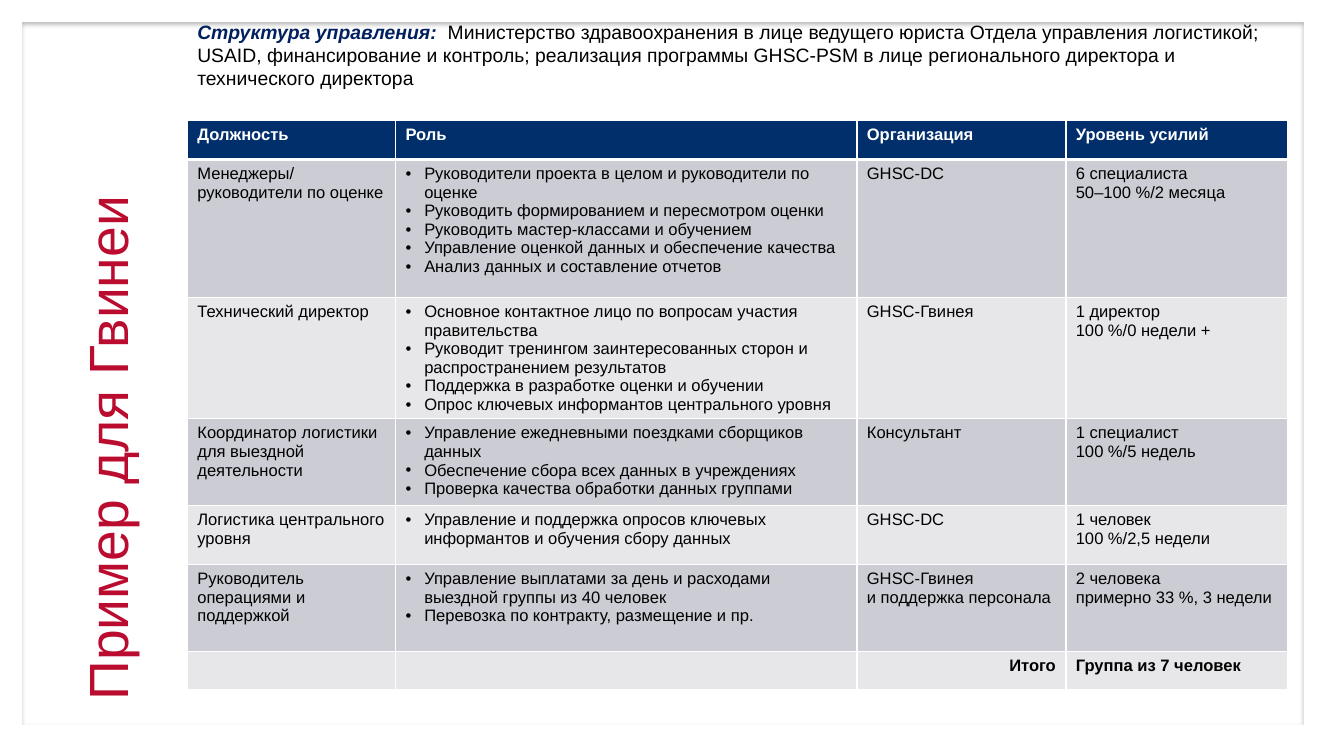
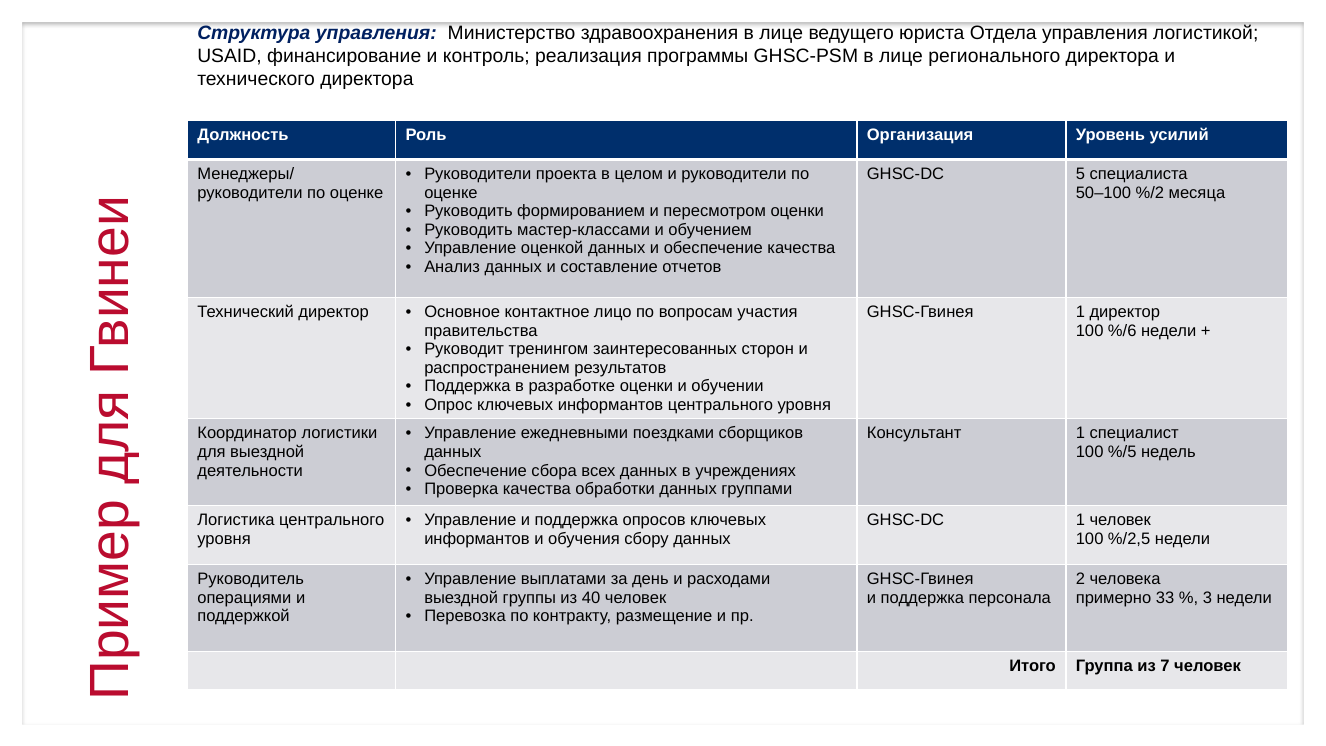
6: 6 -> 5 (1080, 174)
%/0: %/0 -> %/6 (1122, 331)
